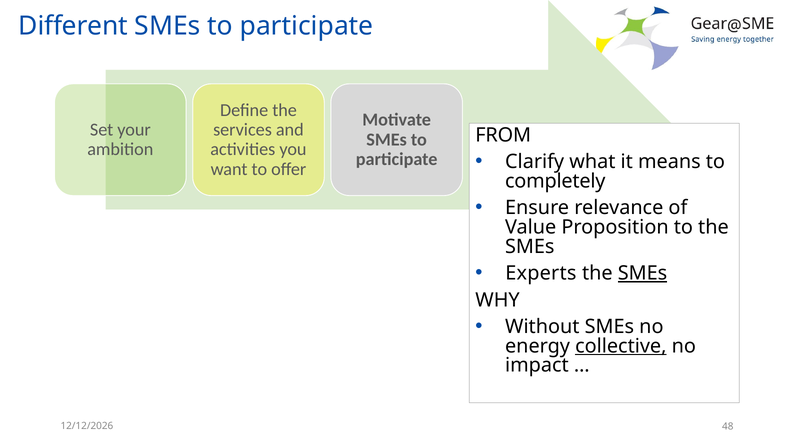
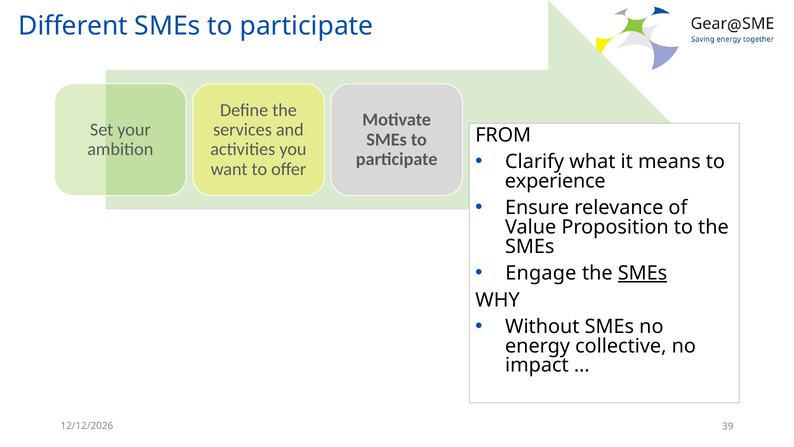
completely: completely -> experience (555, 181)
Experts: Experts -> Engage (541, 273)
collective underline: present -> none (621, 346)
48: 48 -> 39 (728, 426)
